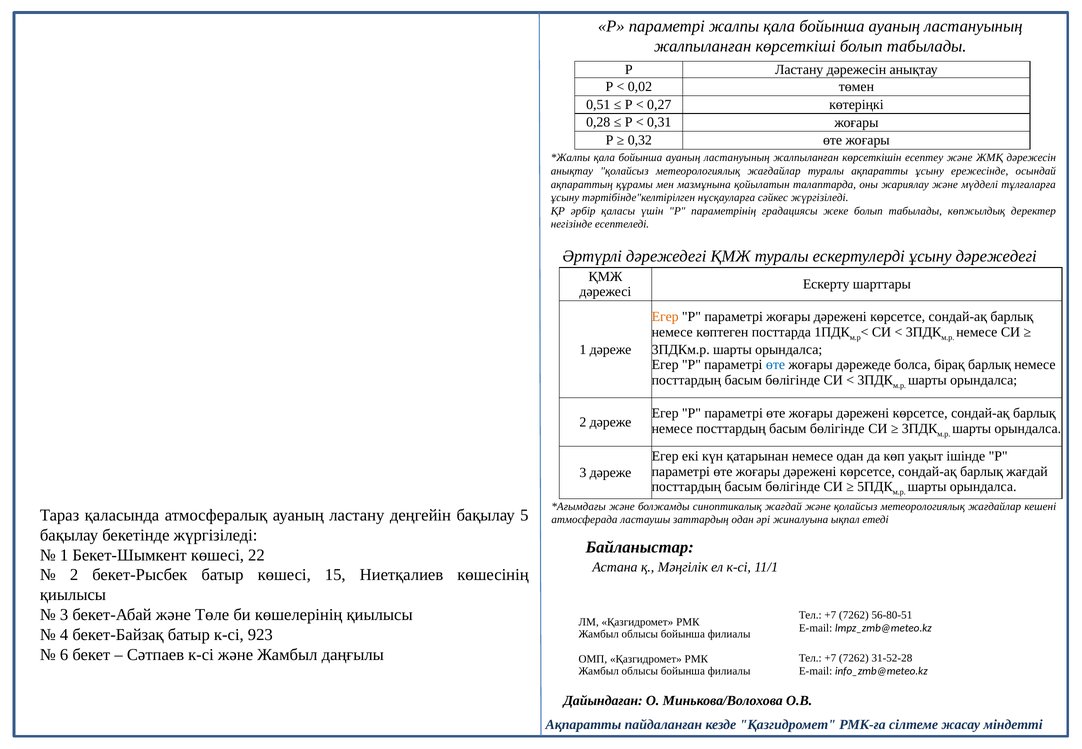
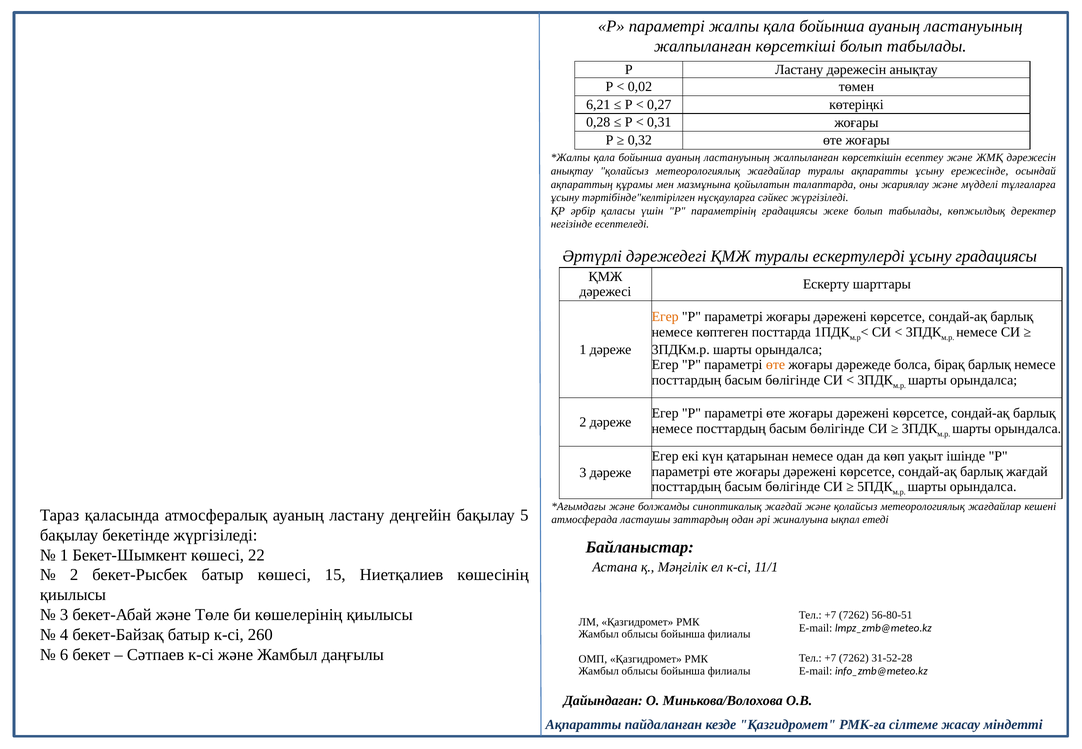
0,51: 0,51 -> 6,21 (598, 104)
ұсыну дәрежедегі: дәрежедегі -> градациясы (996, 256)
өте colour: blue -> orange (776, 365)
923: 923 -> 260 (260, 635)
